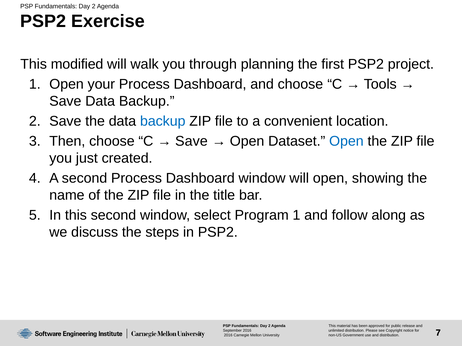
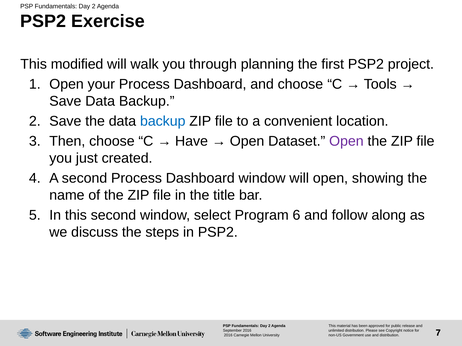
Save: Save -> Have (192, 141)
Open colour: blue -> purple (346, 141)
Program 1: 1 -> 6 (296, 216)
